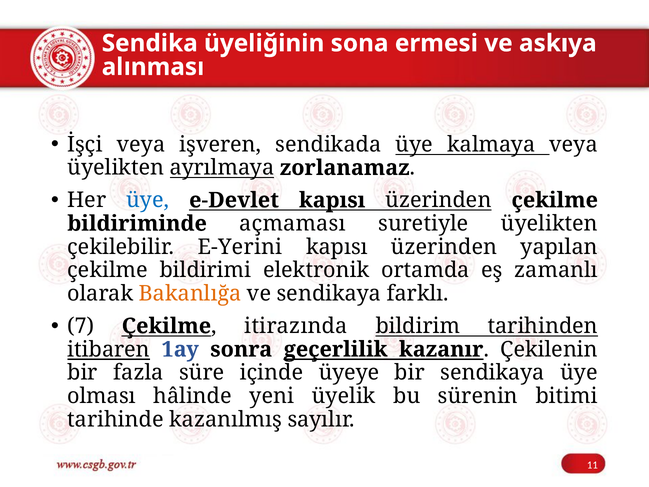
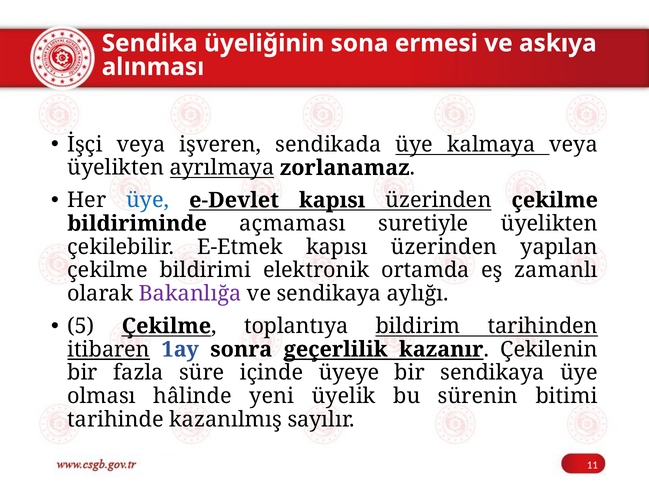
E-Yerini: E-Yerini -> E-Etmek (240, 247)
Bakanlığa colour: orange -> purple (190, 294)
farklı: farklı -> aylığı (418, 294)
7: 7 -> 5 (81, 326)
itirazında: itirazında -> toplantıya (296, 326)
